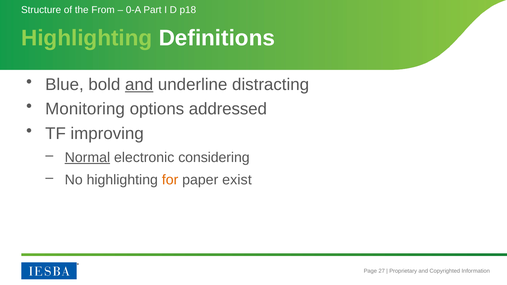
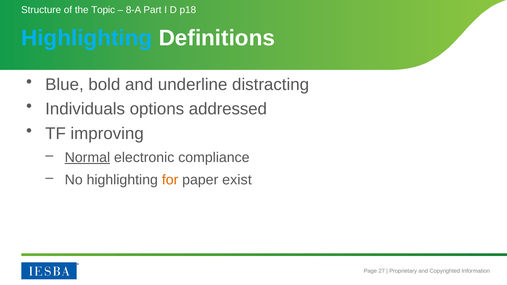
From: From -> Topic (103, 10)
0-A: 0-A -> 8-A (134, 10)
Highlighting colour: light green -> light blue (87, 38)
and underline: present -> none (139, 85)
Monitoring: Monitoring -> Individuals (85, 109)
considering: considering -> compliance (214, 158)
